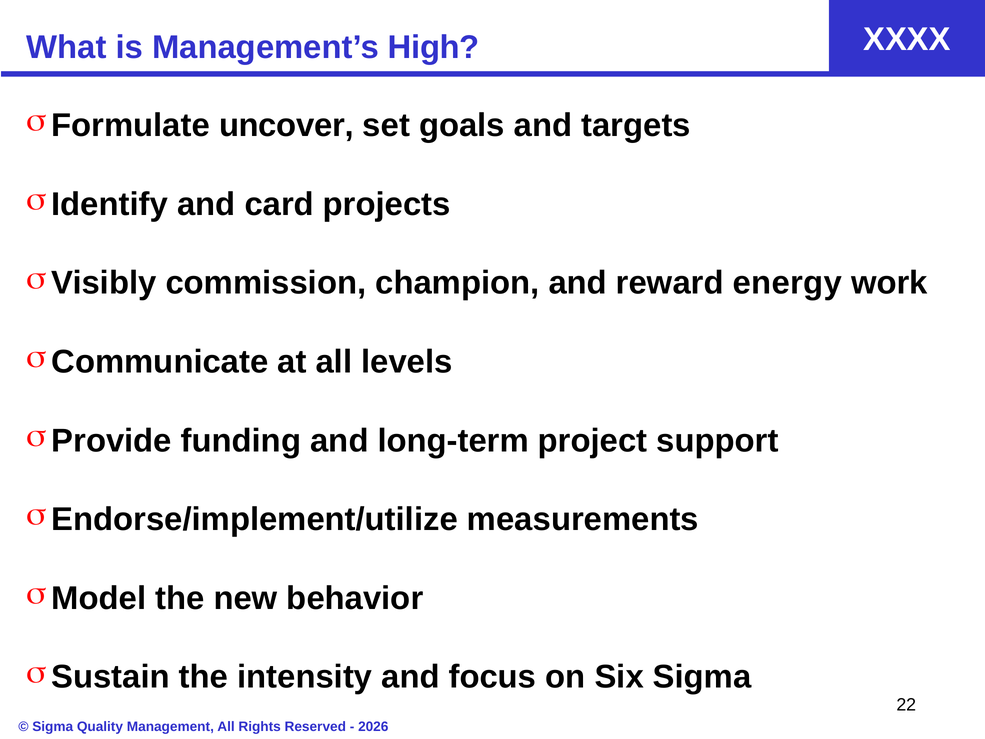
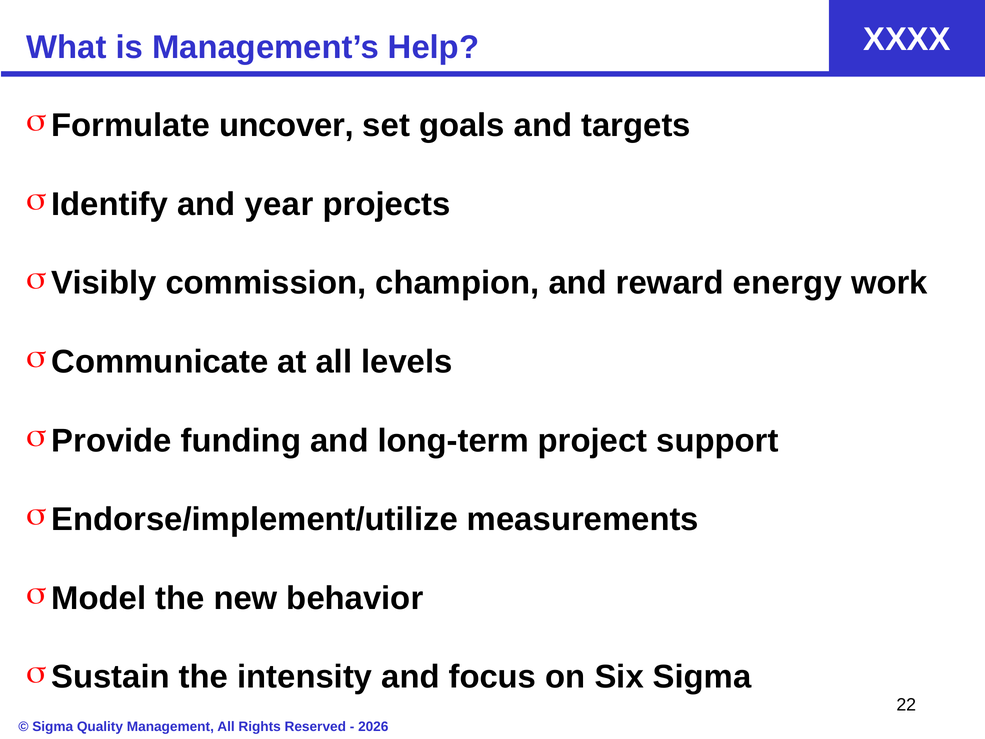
High: High -> Help (434, 47)
card: card -> year (279, 204)
